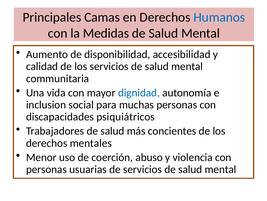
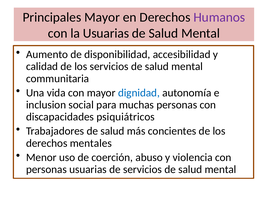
Principales Camas: Camas -> Mayor (102, 17)
Humanos colour: blue -> purple (219, 17)
la Medidas: Medidas -> Usuarias (106, 33)
